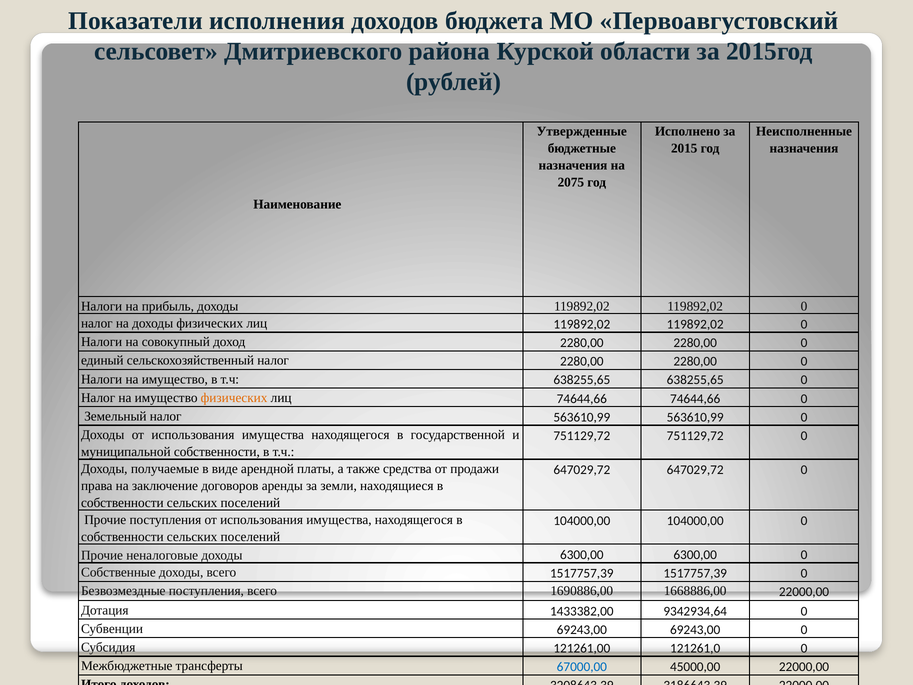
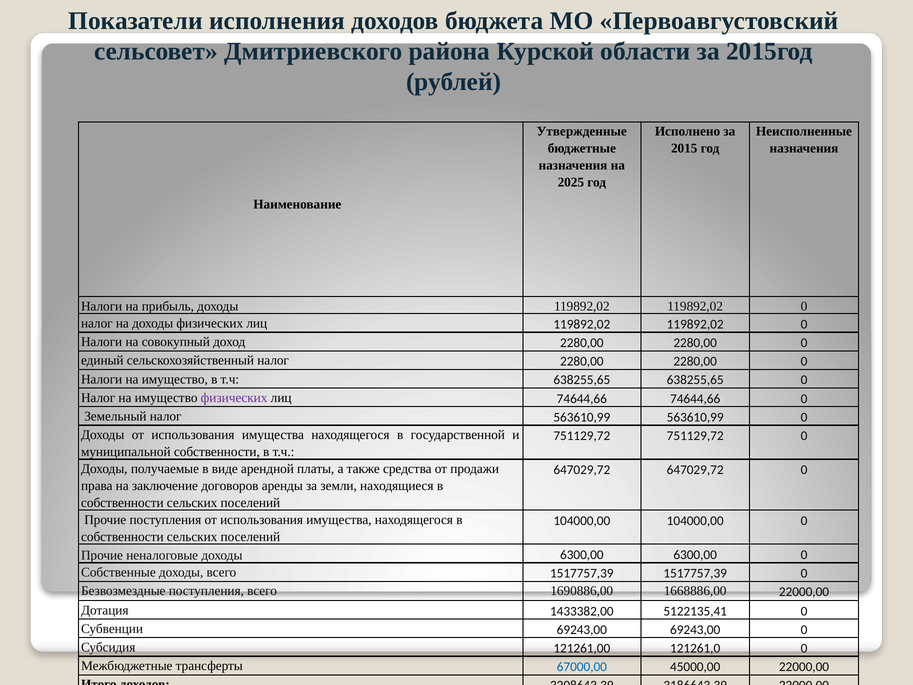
2075: 2075 -> 2025 (571, 182)
физических colour: orange -> purple (234, 398)
9342934,64: 9342934,64 -> 5122135,41 (695, 611)
